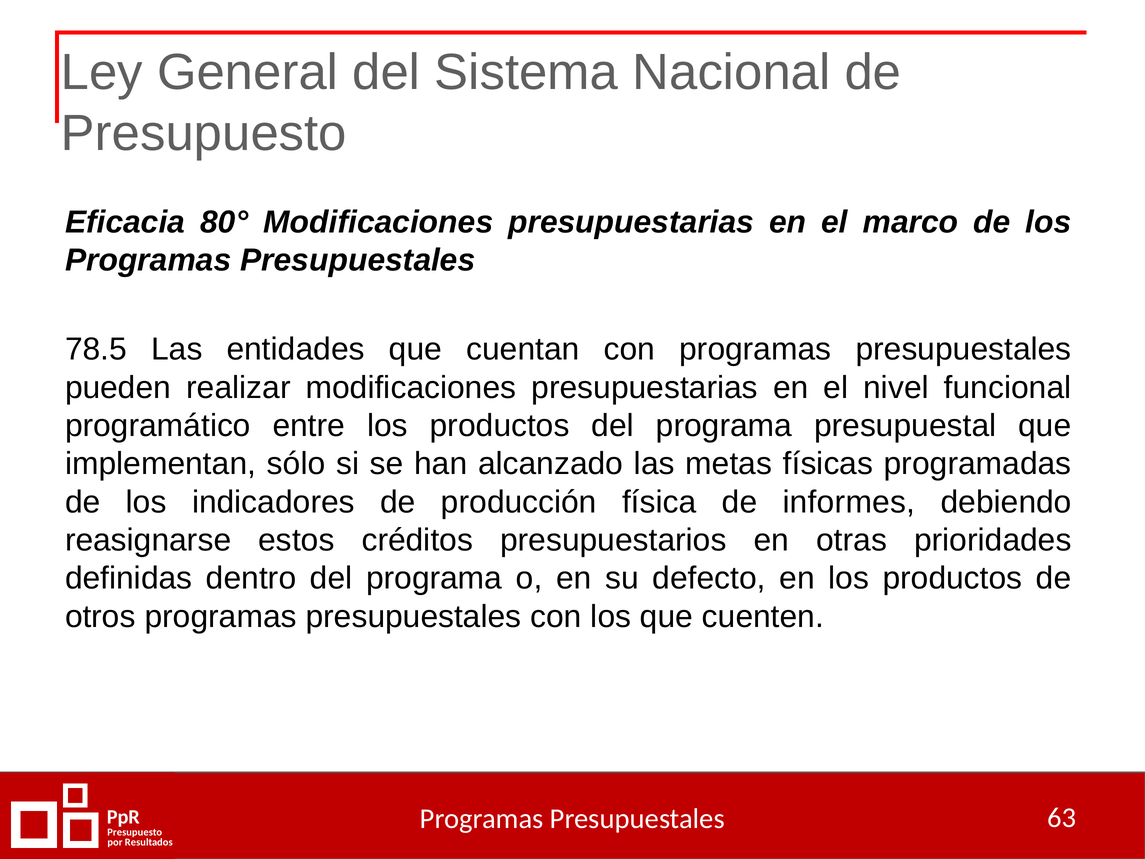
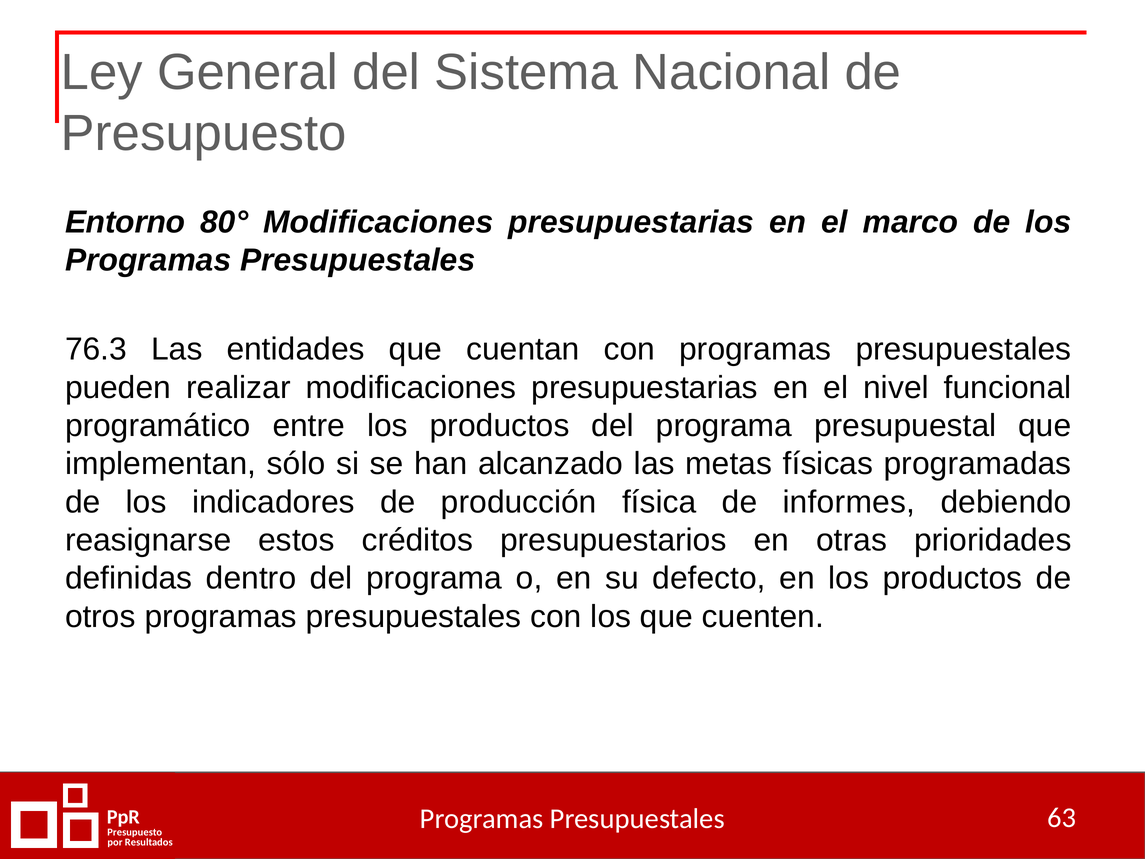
Eficacia: Eficacia -> Entorno (125, 222)
78.5: 78.5 -> 76.3 (96, 349)
